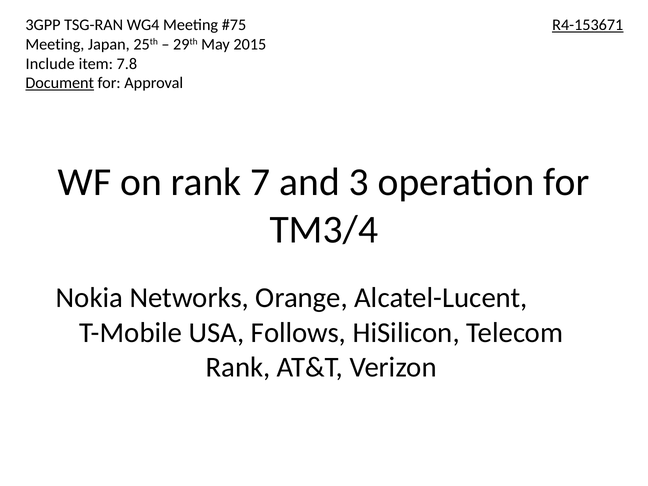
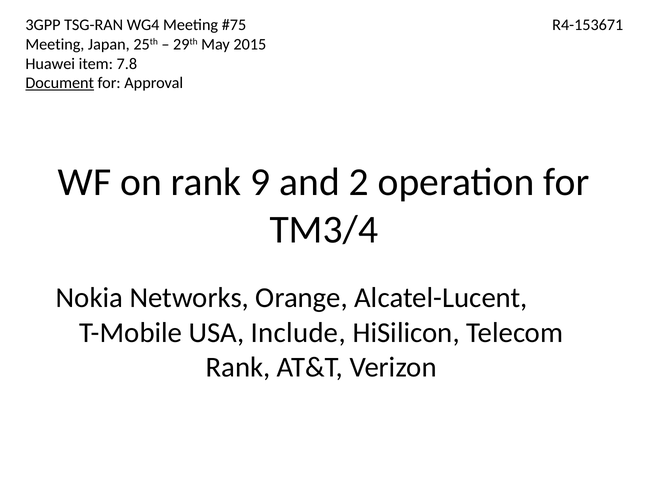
R4-153671 underline: present -> none (588, 25)
Include: Include -> Huawei (50, 64)
7: 7 -> 9 (260, 182)
3: 3 -> 2 (359, 182)
Follows: Follows -> Include (298, 333)
